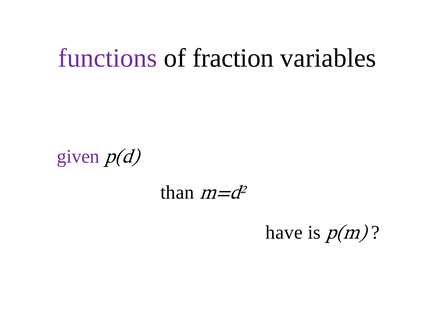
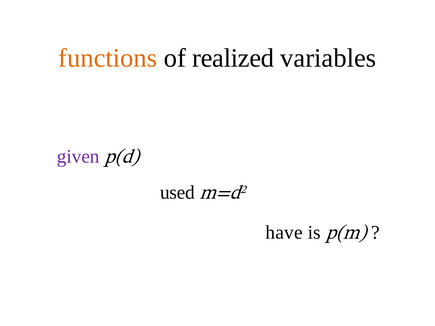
functions colour: purple -> orange (108, 58)
fraction: fraction -> realized (233, 58)
than: than -> used (177, 193)
